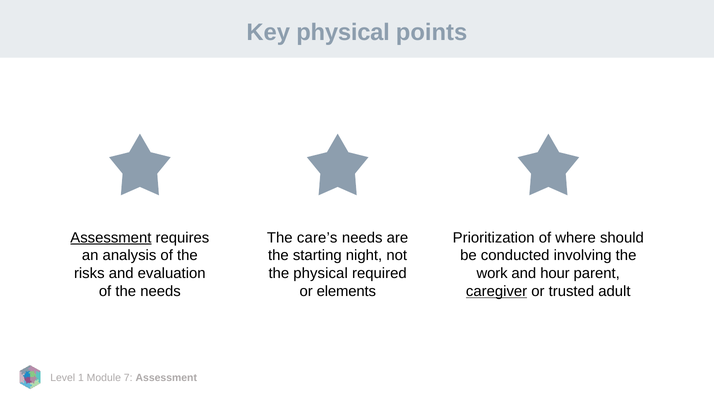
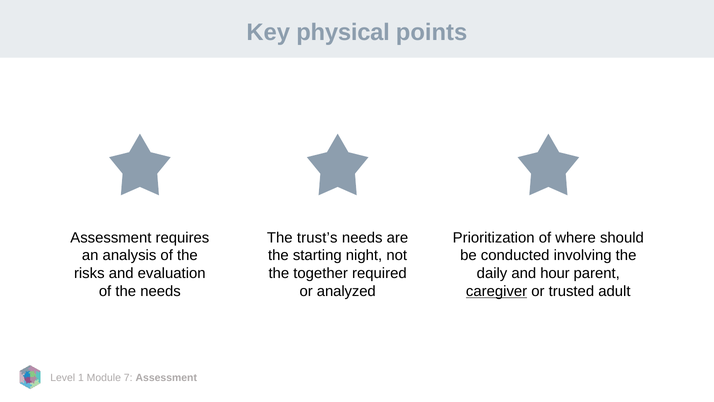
Assessment underline: present -> none (111, 237)
care’s: care’s -> trust’s (317, 237)
the physical: physical -> together (321, 273)
work: work -> daily (492, 273)
elements: elements -> analyzed (346, 291)
